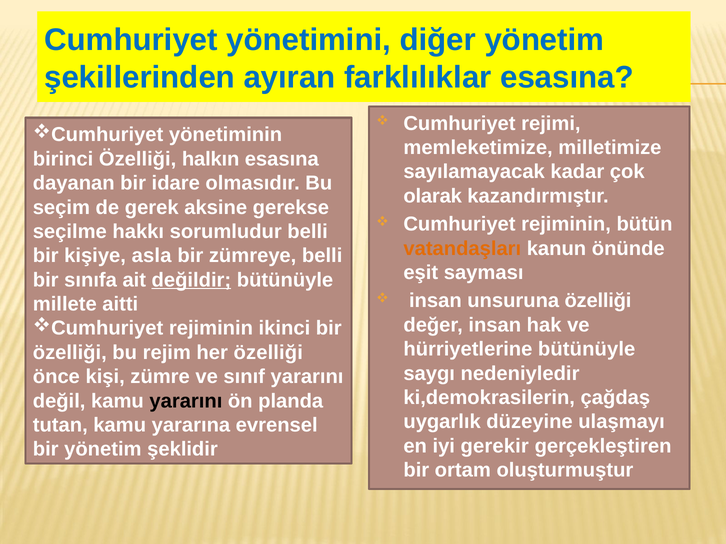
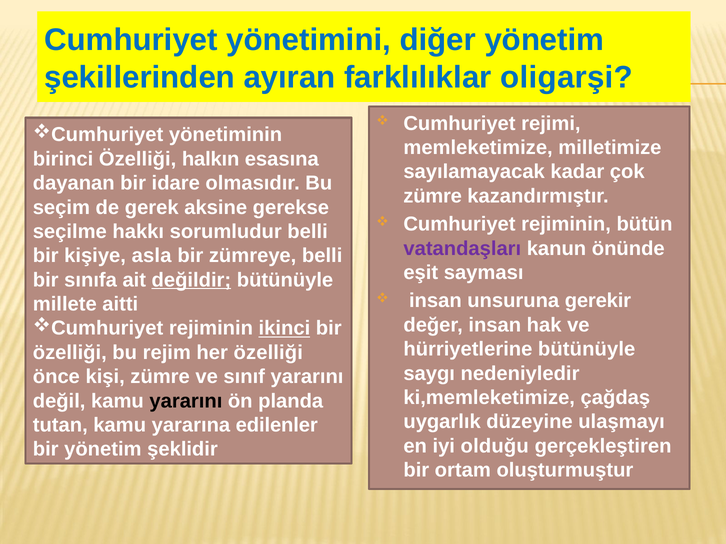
farklılıklar esasına: esasına -> oligarşi (567, 78)
olarak: olarak -> zümre (433, 196)
vatandaşları colour: orange -> purple (462, 249)
unsuruna özelliği: özelliği -> gerekir (598, 301)
ikinci underline: none -> present (284, 329)
ki,demokrasilerin: ki,demokrasilerin -> ki,memleketimize (489, 398)
evrensel: evrensel -> edilenler (277, 425)
gerekir: gerekir -> olduğu (495, 446)
